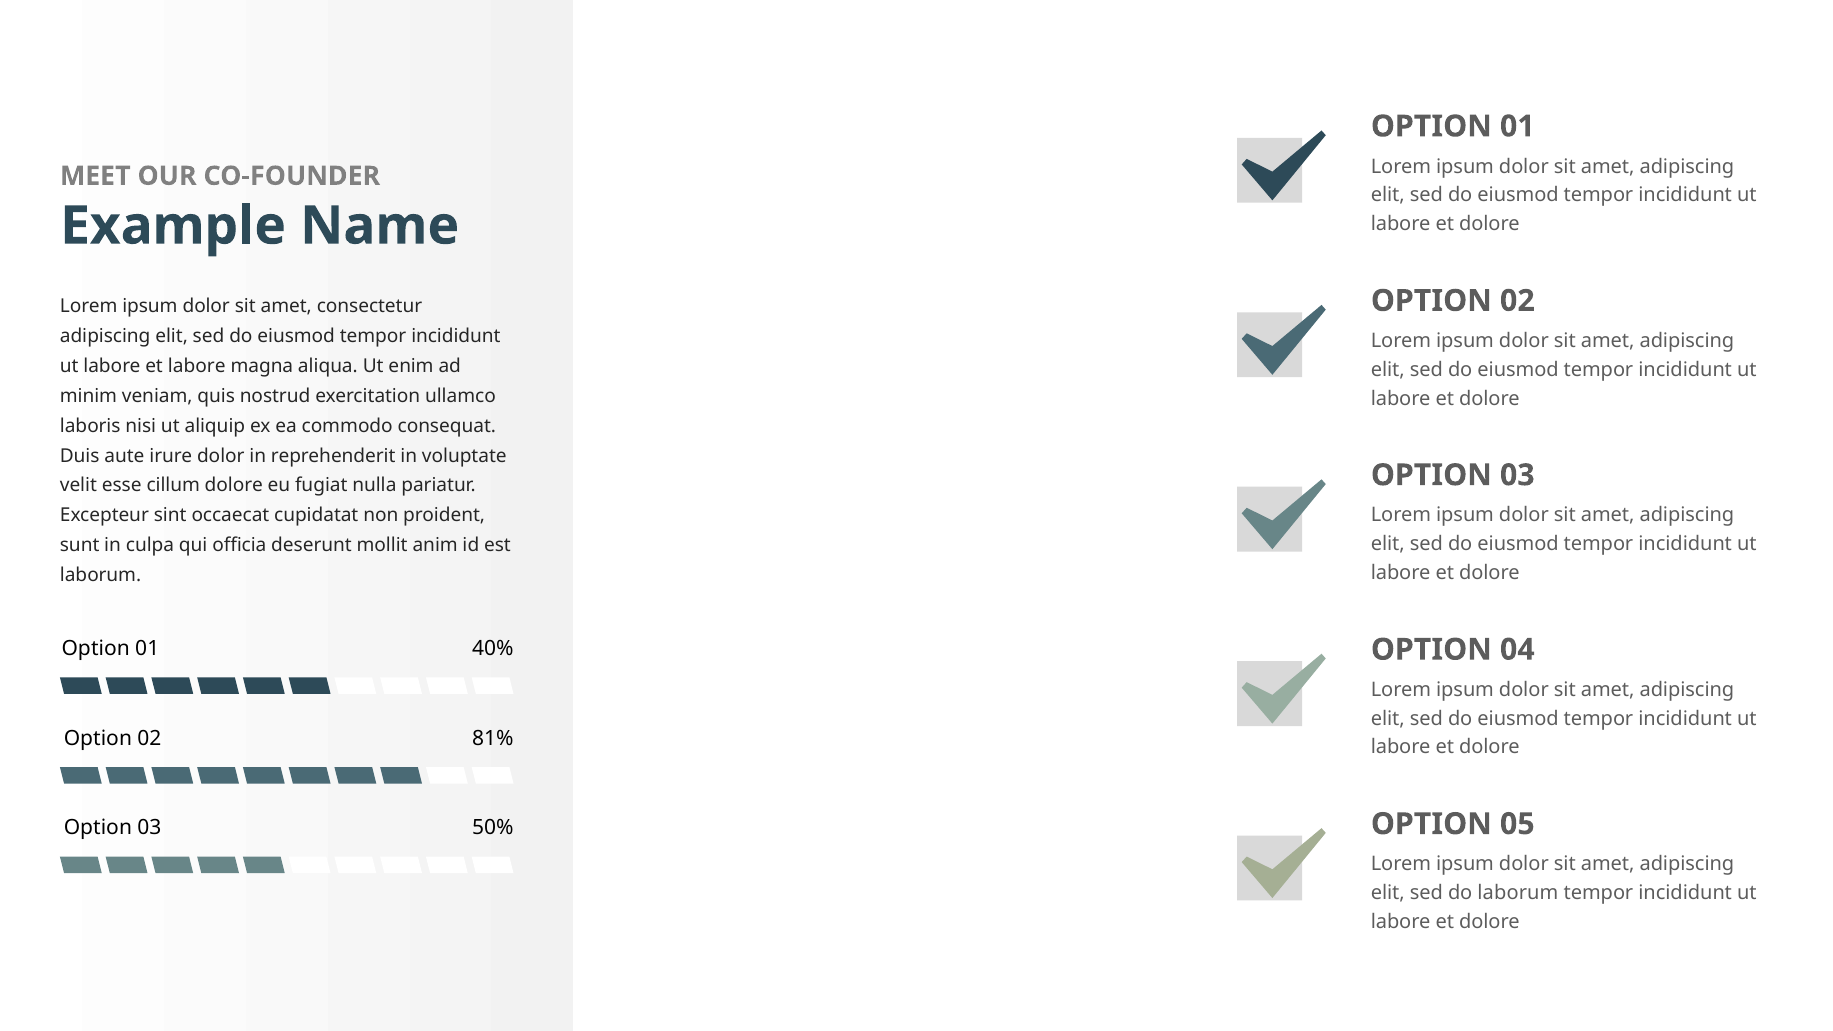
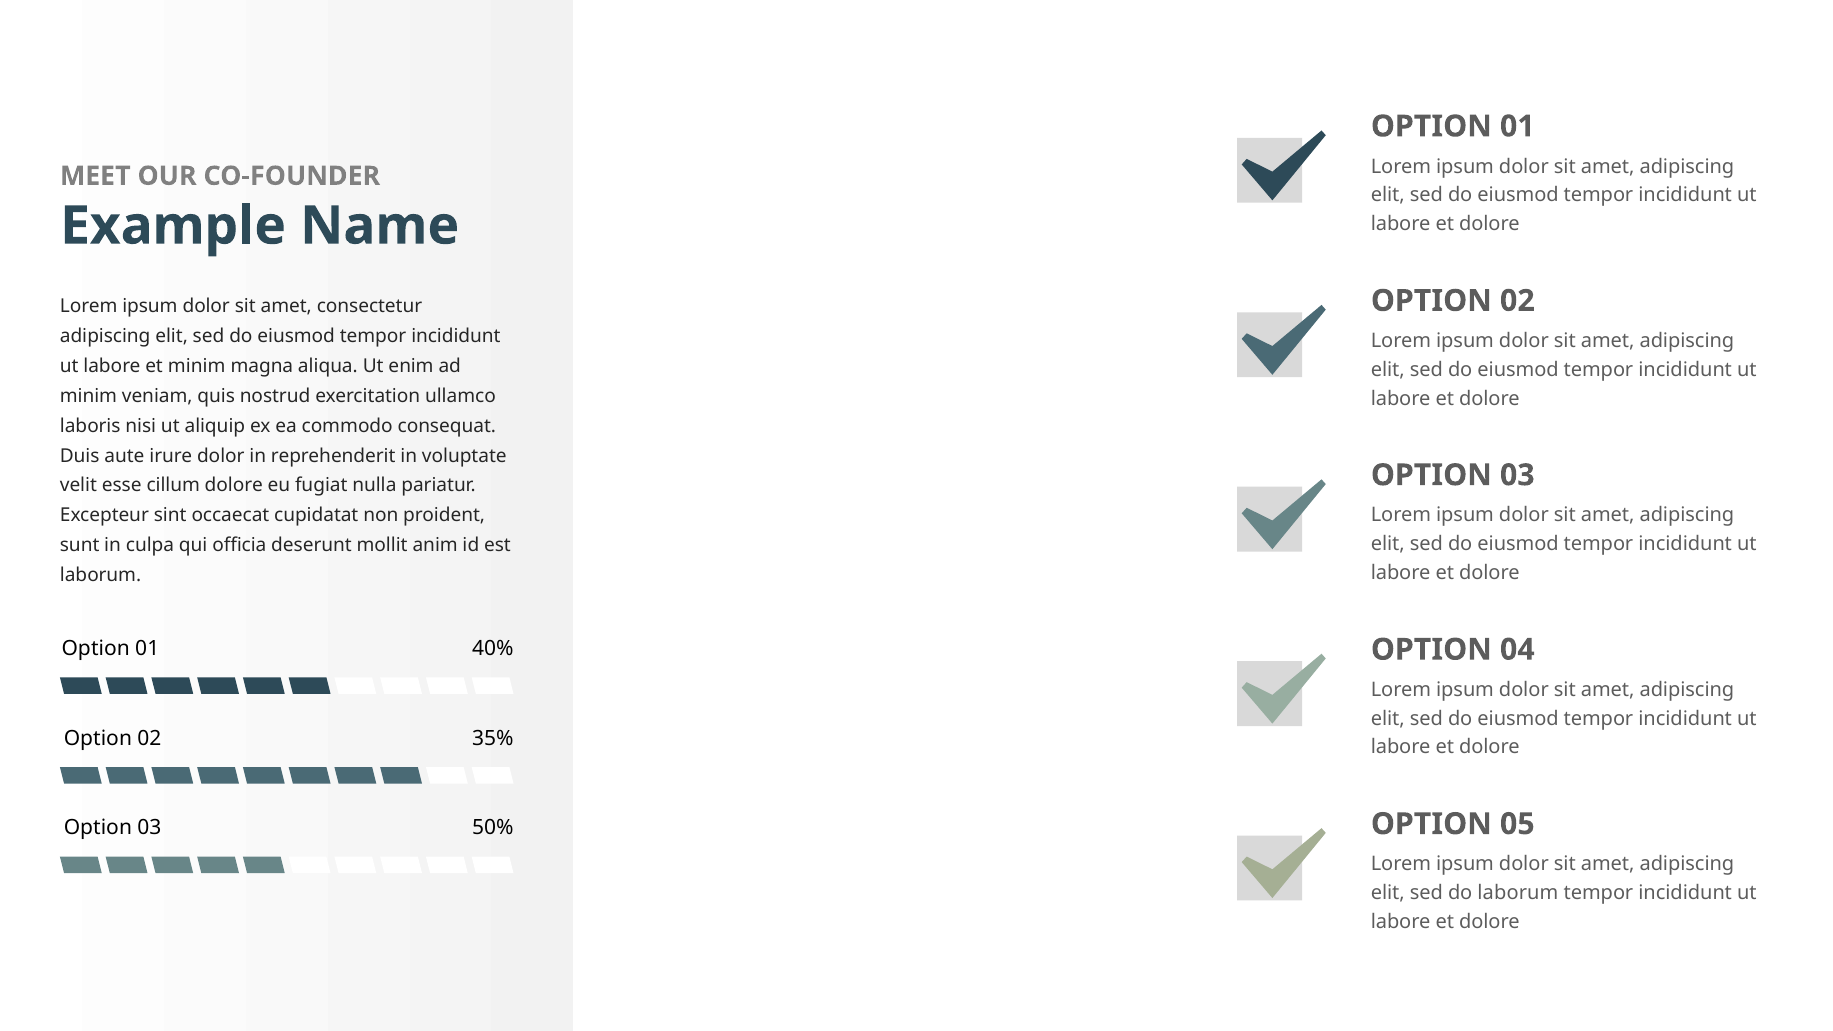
et labore: labore -> minim (197, 366)
81%: 81% -> 35% (493, 738)
